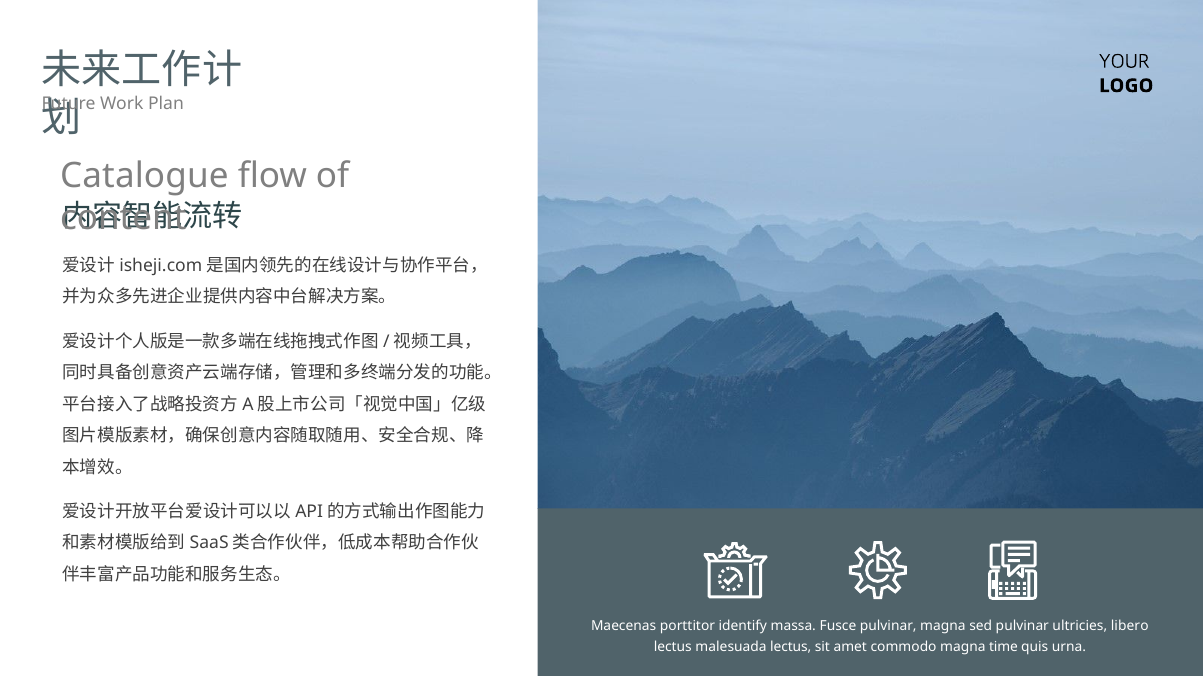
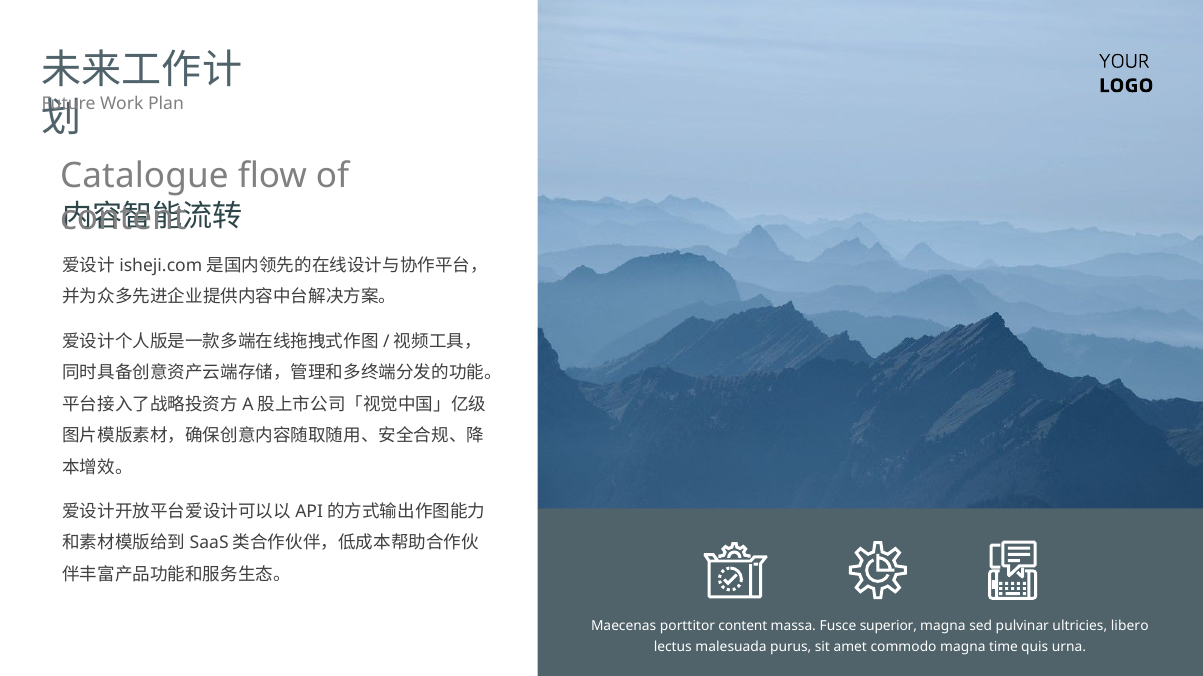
porttitor identify: identify -> content (743, 626)
Fusce pulvinar: pulvinar -> superior (888, 626)
malesuada lectus: lectus -> purus (791, 648)
